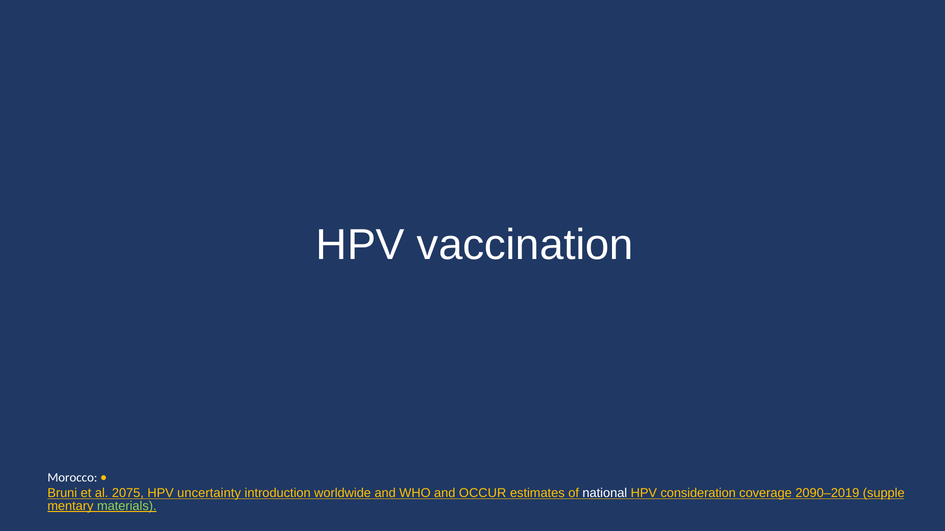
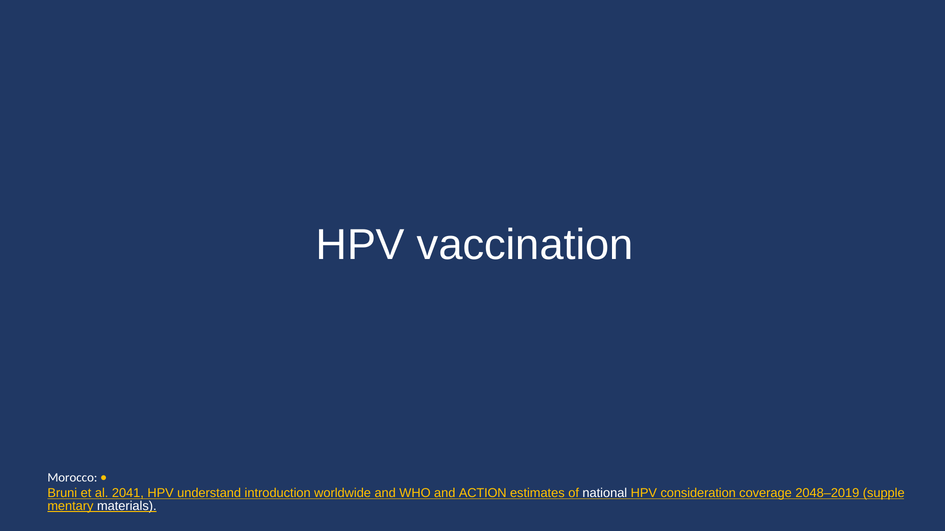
2075: 2075 -> 2041 (128, 494)
uncertainty: uncertainty -> understand (209, 494)
OCCUR: OCCUR -> ACTION (483, 494)
2090–2019: 2090–2019 -> 2048–2019 (827, 494)
materials colour: light green -> white (127, 506)
